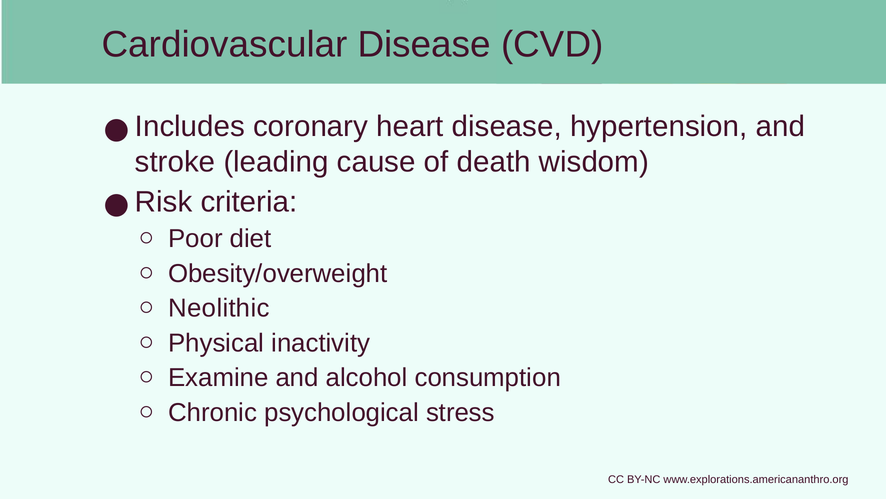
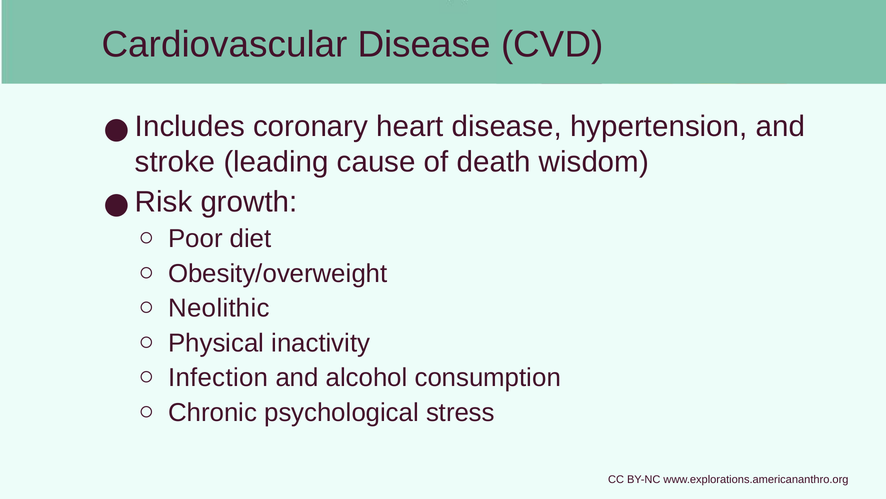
criteria: criteria -> growth (249, 202)
Examine: Examine -> Infection (218, 377)
